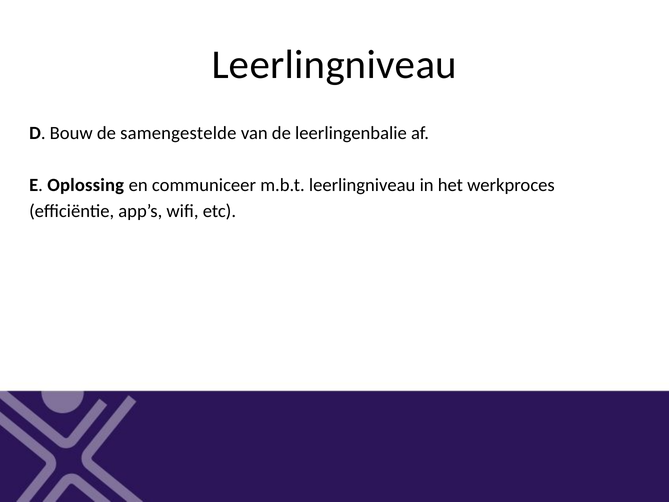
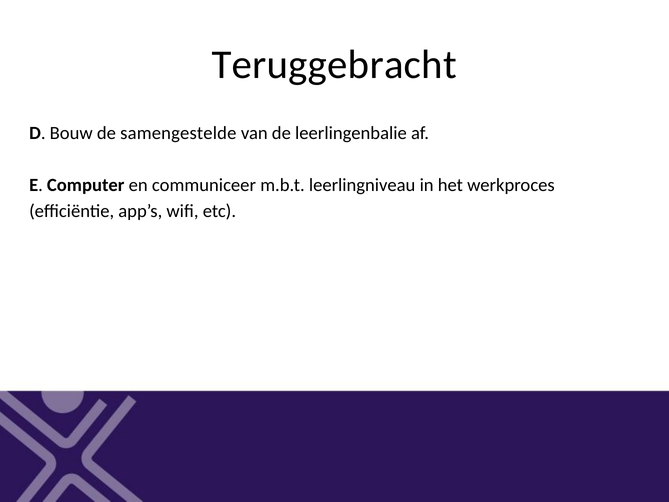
Leerlingniveau: Leerlingniveau -> Teruggebracht (334, 65)
Oplossing: Oplossing -> Computer (86, 185)
